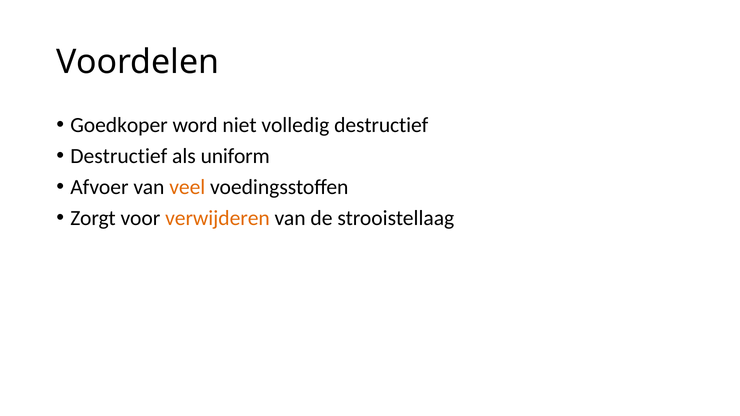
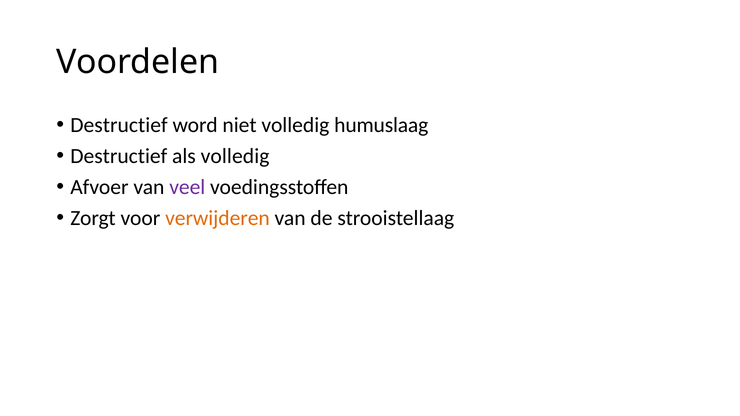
Goedkoper: Goedkoper -> Destructief (119, 125)
volledig destructief: destructief -> humuslaag (381, 125)
als uniform: uniform -> volledig (235, 156)
veel colour: orange -> purple (187, 187)
